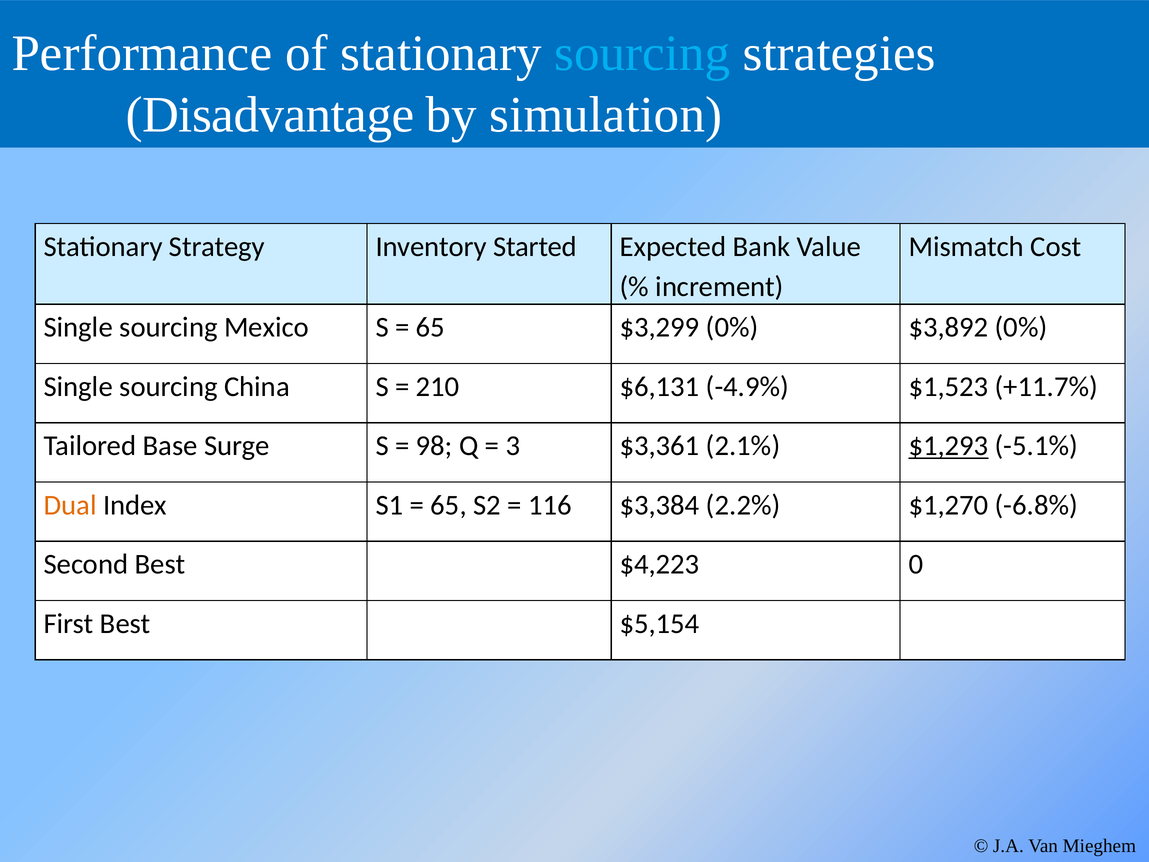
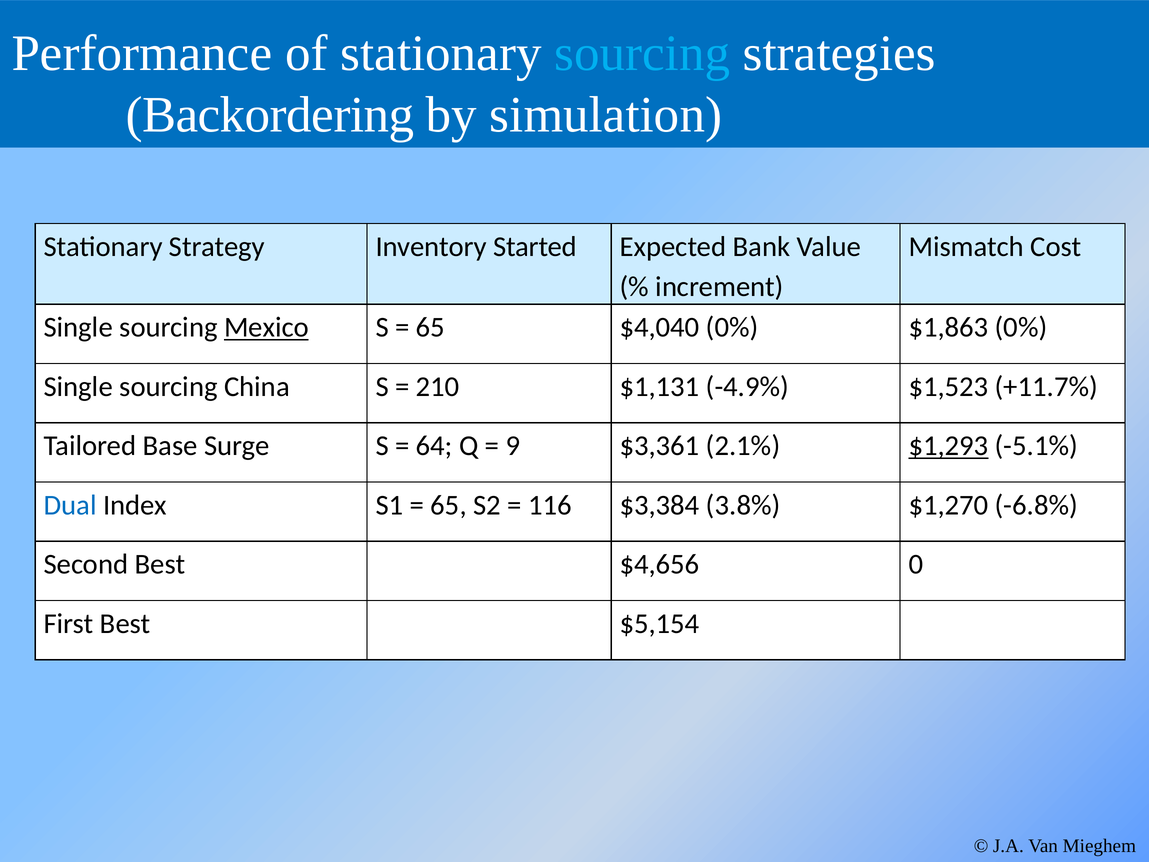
Disadvantage: Disadvantage -> Backordering (270, 115)
Mexico underline: none -> present (266, 327)
$3,299: $3,299 -> $4,040 (660, 327)
$3,892: $3,892 -> $1,863 (948, 327)
$6,131: $6,131 -> $1,131 (660, 386)
98: 98 -> 64 (434, 446)
3: 3 -> 9 (513, 446)
Dual colour: orange -> blue (70, 505)
2.2%: 2.2% -> 3.8% (743, 505)
$4,223: $4,223 -> $4,656 (660, 564)
